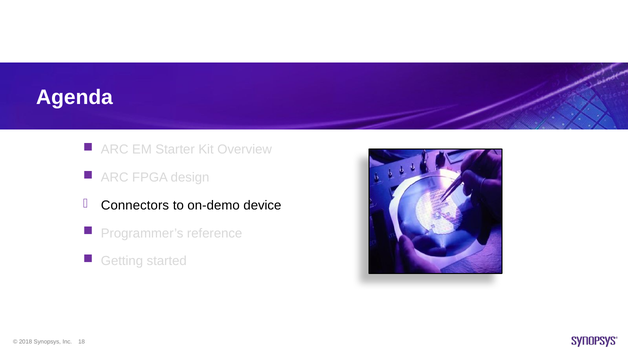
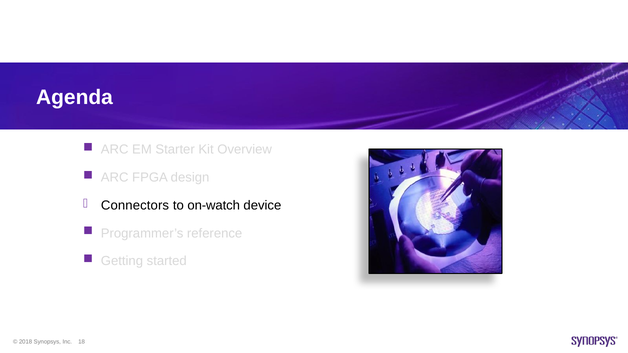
on-demo: on-demo -> on-watch (214, 205)
